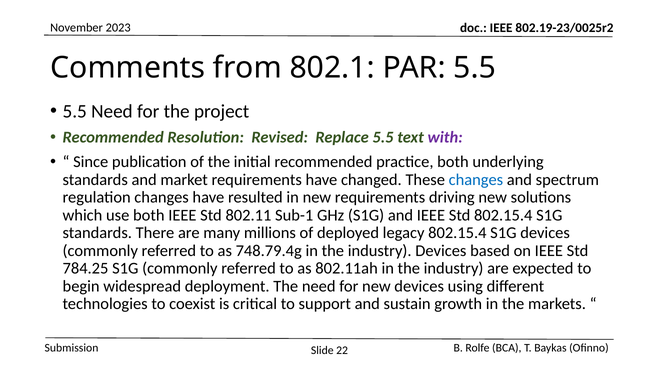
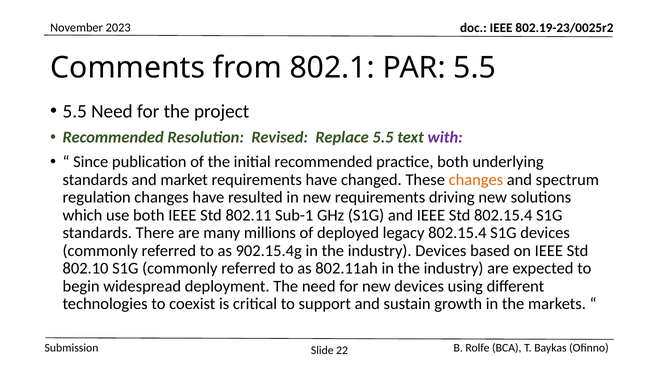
changes colour: blue -> orange (476, 180)
748.79.4g: 748.79.4g -> 902.15.4g (269, 251)
784.25: 784.25 -> 802.10 (86, 269)
